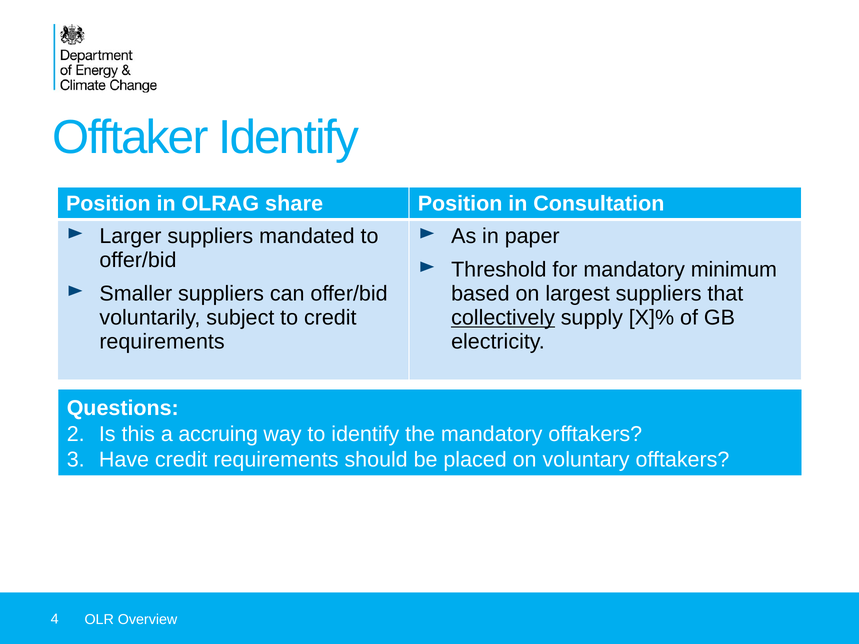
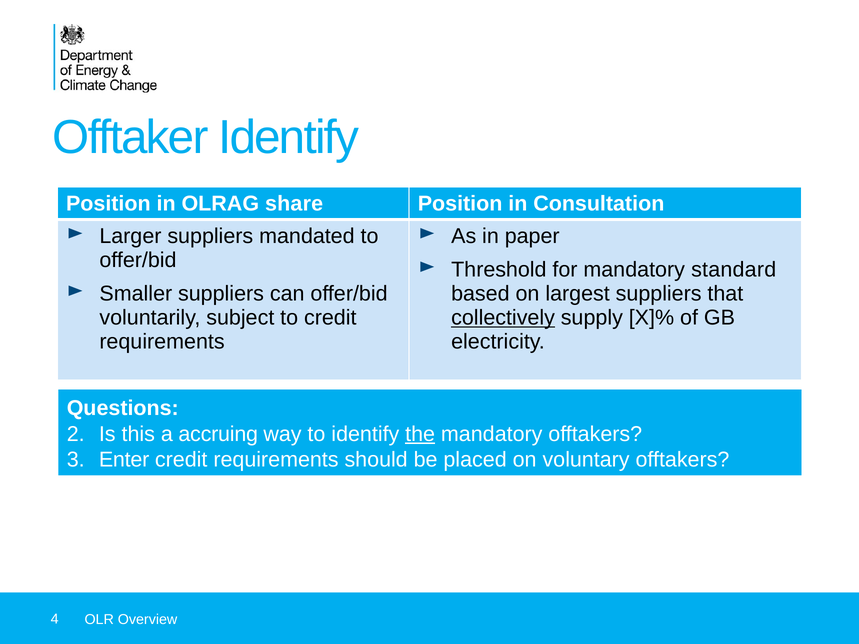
minimum: minimum -> standard (734, 270)
the underline: none -> present (420, 434)
Have: Have -> Enter (124, 460)
